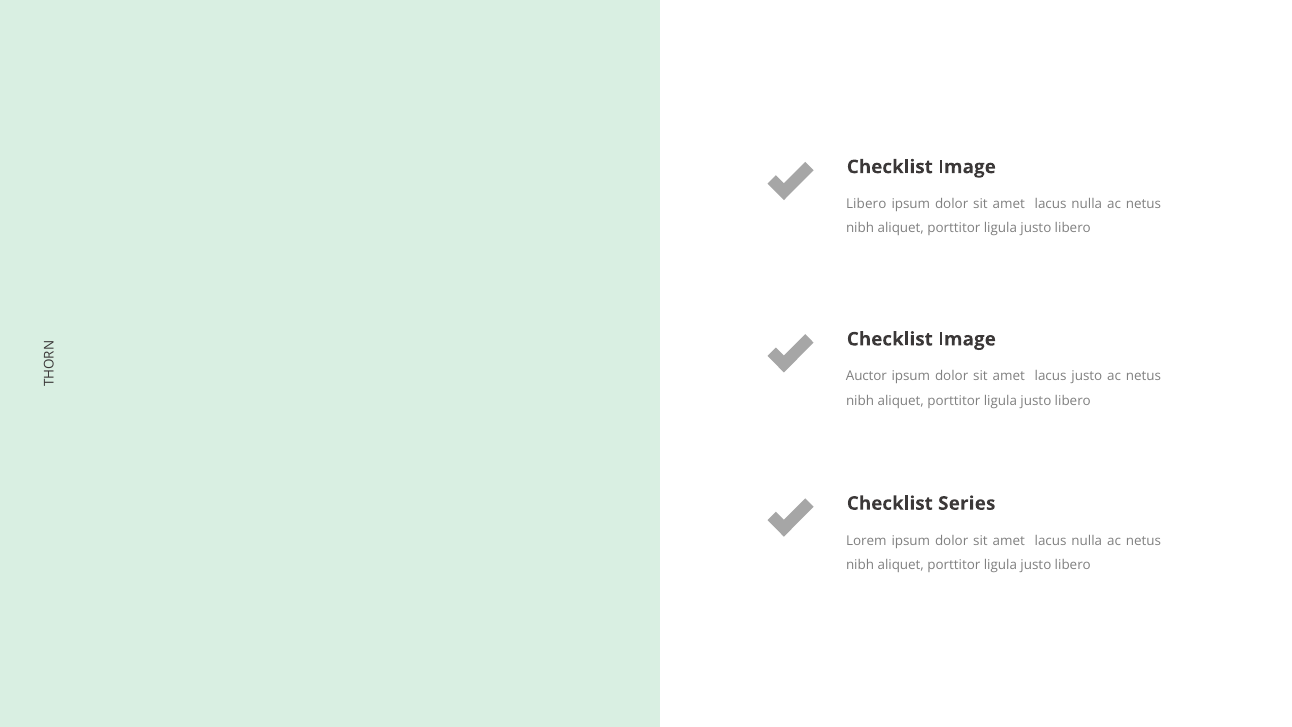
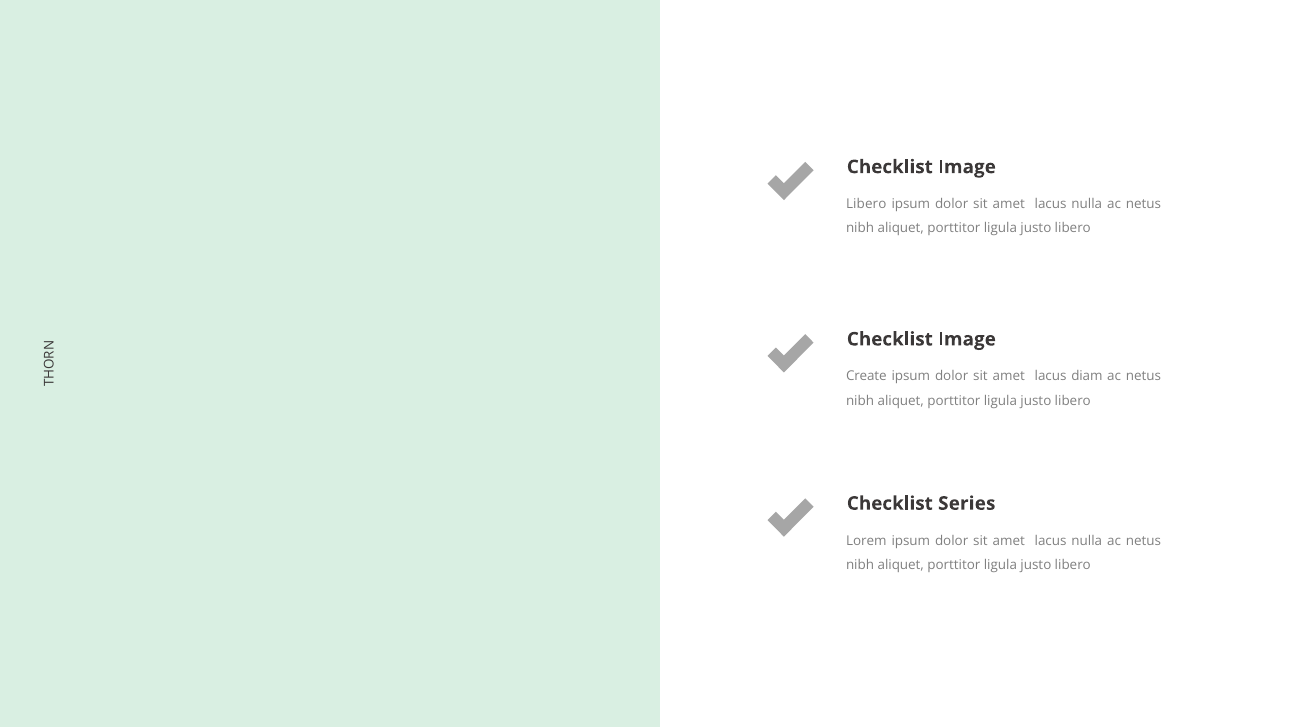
Auctor: Auctor -> Create (866, 376)
lacus justo: justo -> diam (1087, 376)
